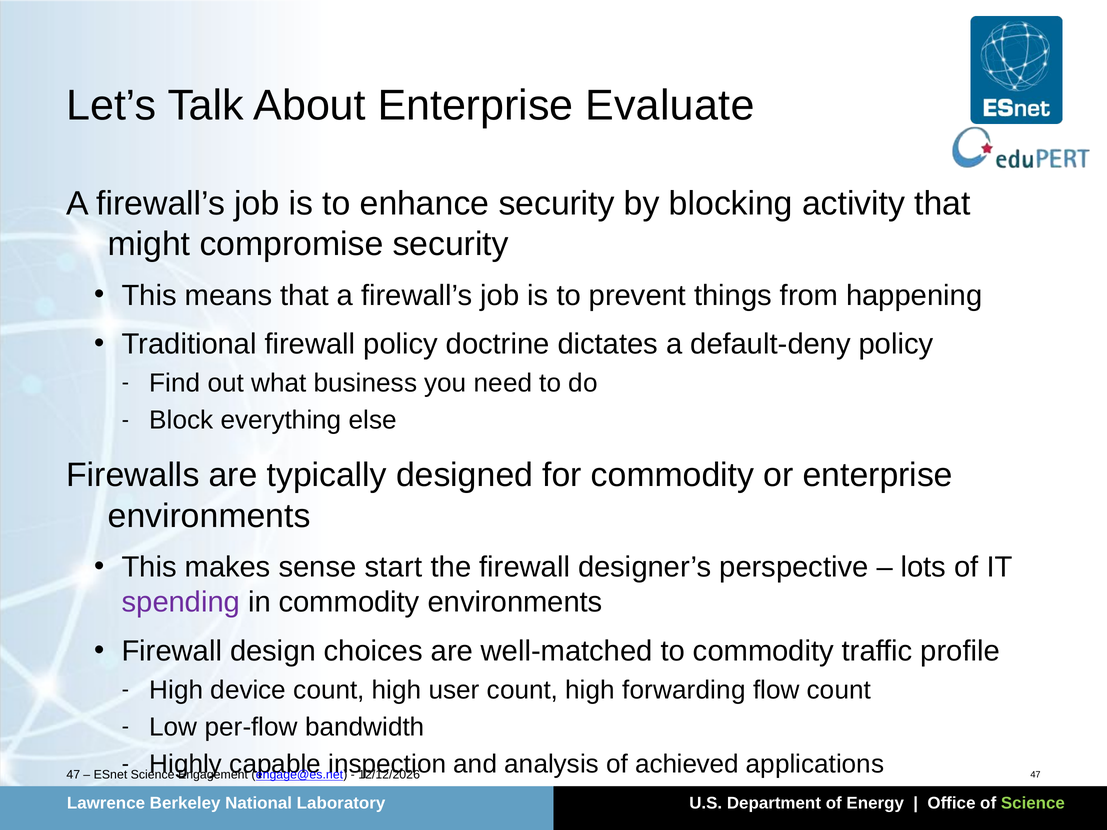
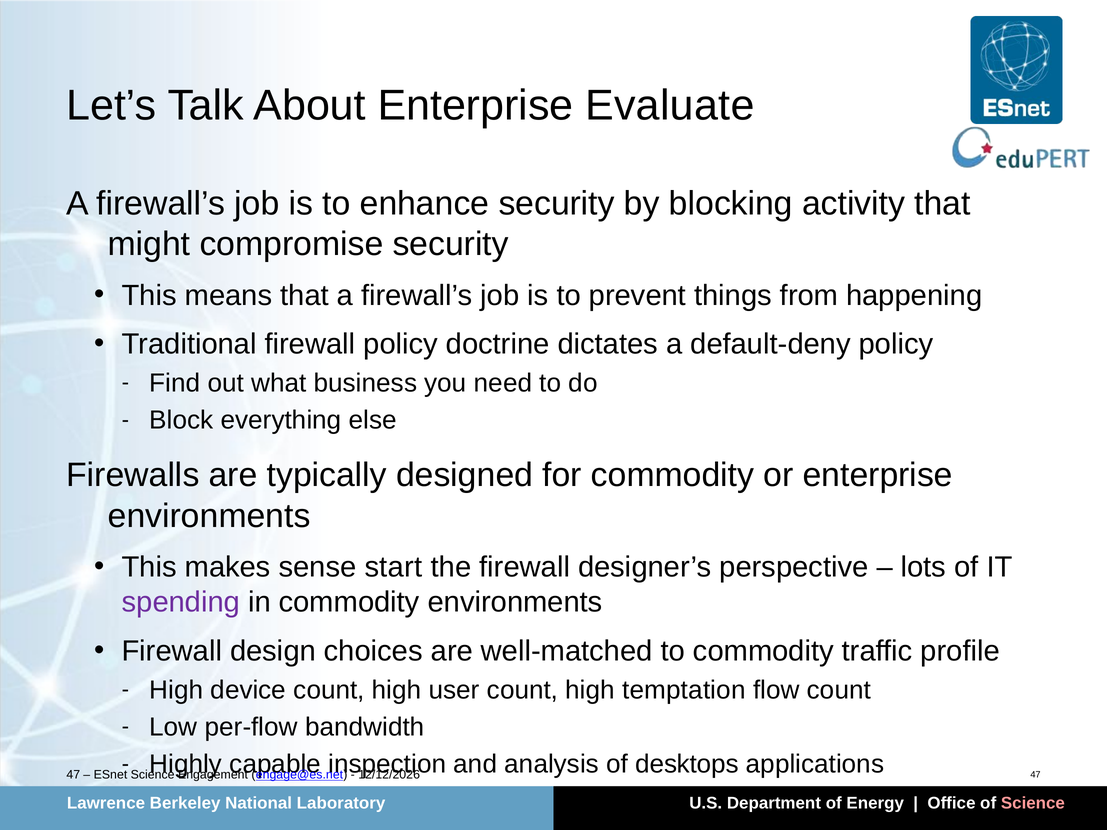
forwarding: forwarding -> temptation (684, 690)
achieved: achieved -> desktops (687, 765)
Science colour: light green -> pink (1033, 803)
